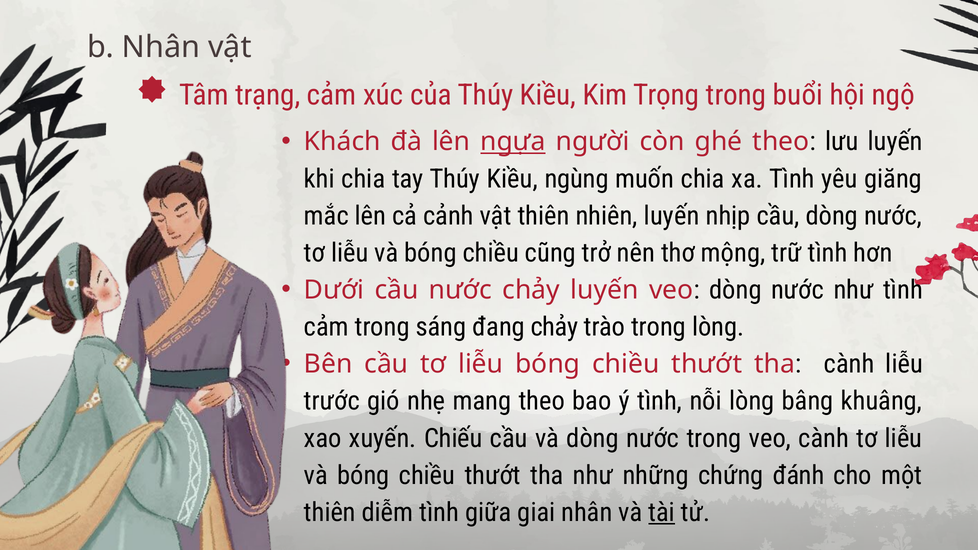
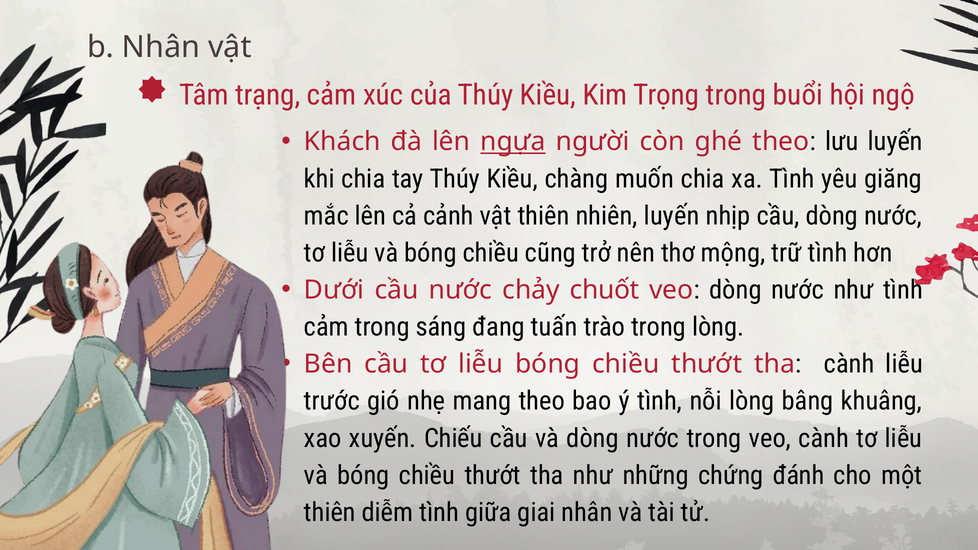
ngùng: ngùng -> chàng (576, 179)
chảy luyến: luyến -> chuốt (605, 290)
đang chảy: chảy -> tuấn (554, 327)
tài underline: present -> none (662, 513)
